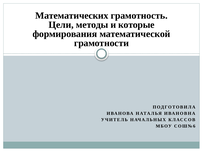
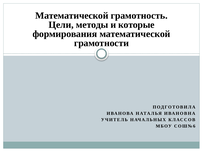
Математических: Математических -> Математической (72, 16)
